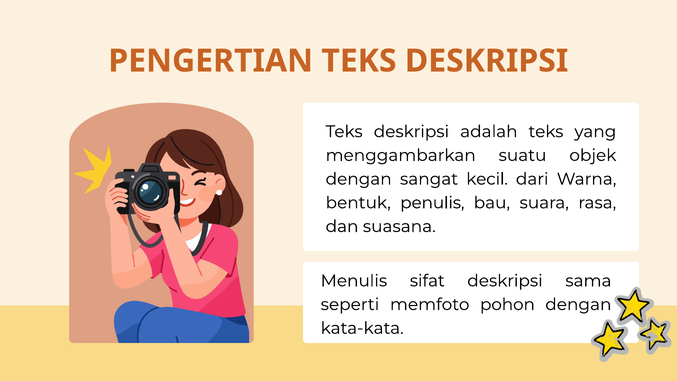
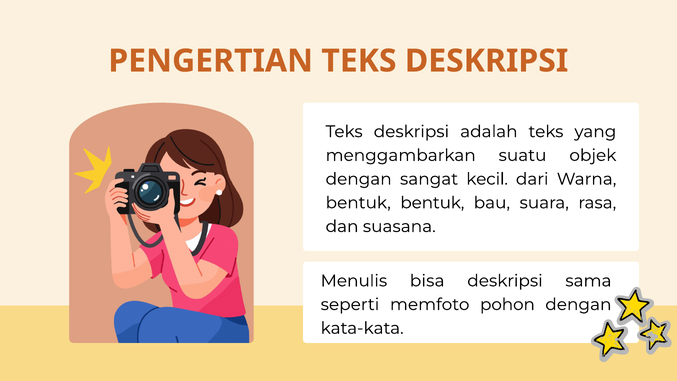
bentuk penulis: penulis -> bentuk (432, 203)
sifat: sifat -> bisa (427, 281)
